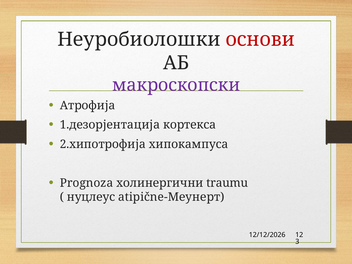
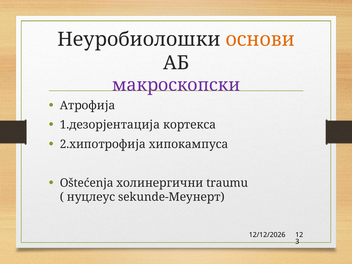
основи colour: red -> orange (260, 39)
Prognoza: Prognoza -> Oštećenja (87, 183)
atipične-Меyнерт: atipične-Меyнерт -> sekunde-Меyнерт (171, 197)
